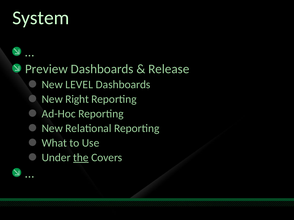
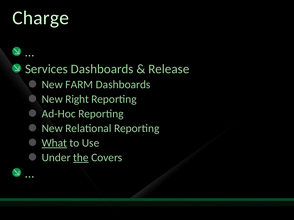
System: System -> Charge (41, 18)
Preview: Preview -> Services (46, 69)
LEVEL: LEVEL -> FARM (79, 85)
What underline: none -> present (54, 143)
